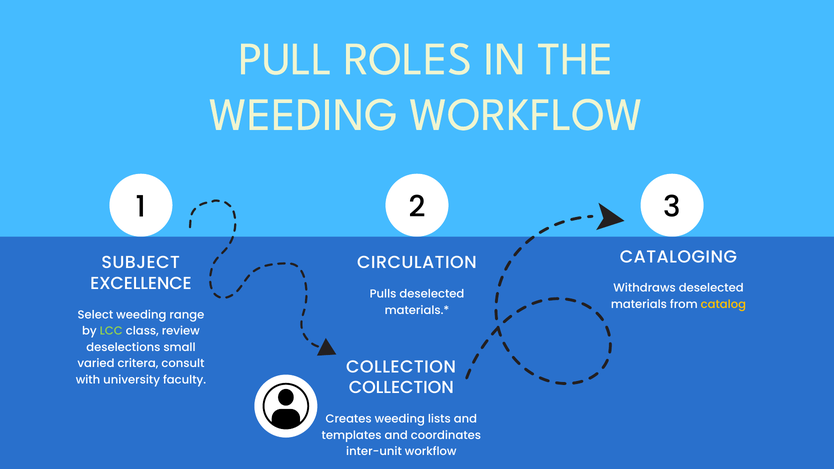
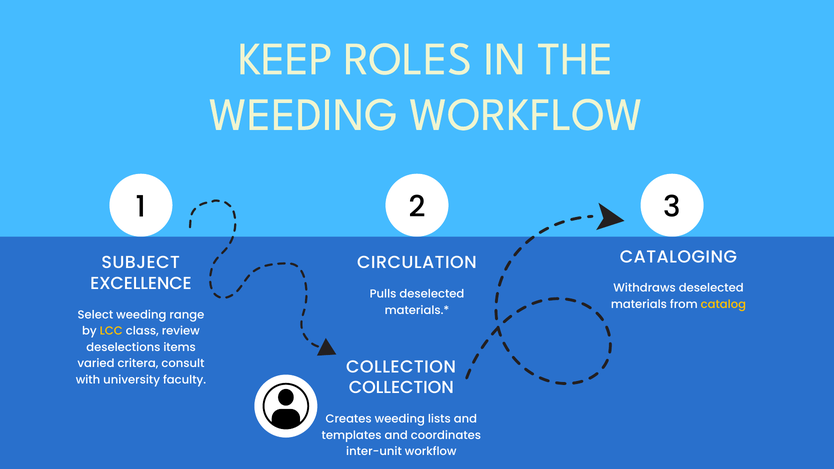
PULL: PULL -> KEEP (285, 59)
LCC colour: light green -> yellow (111, 331)
small: small -> items (180, 347)
